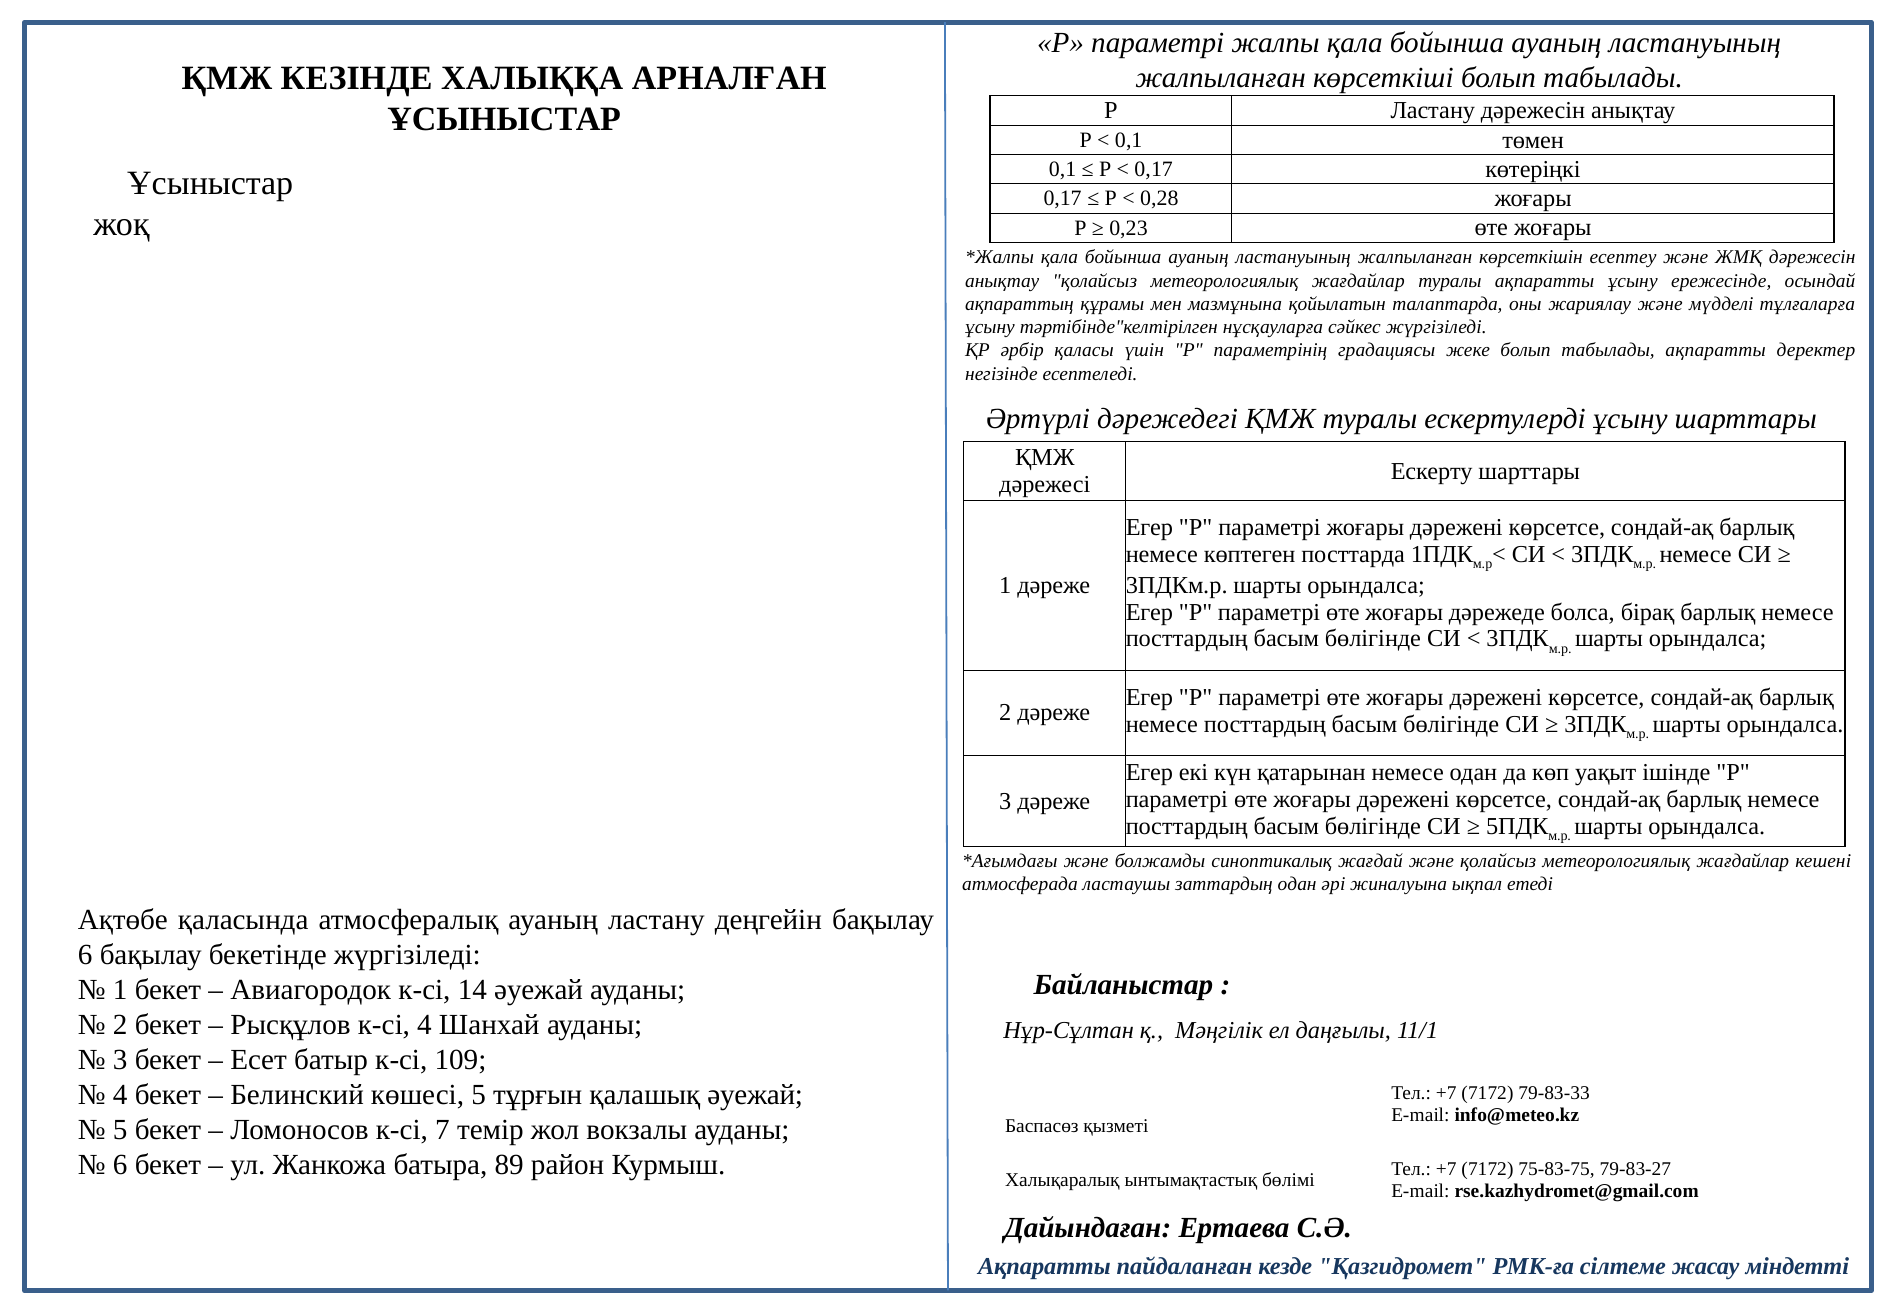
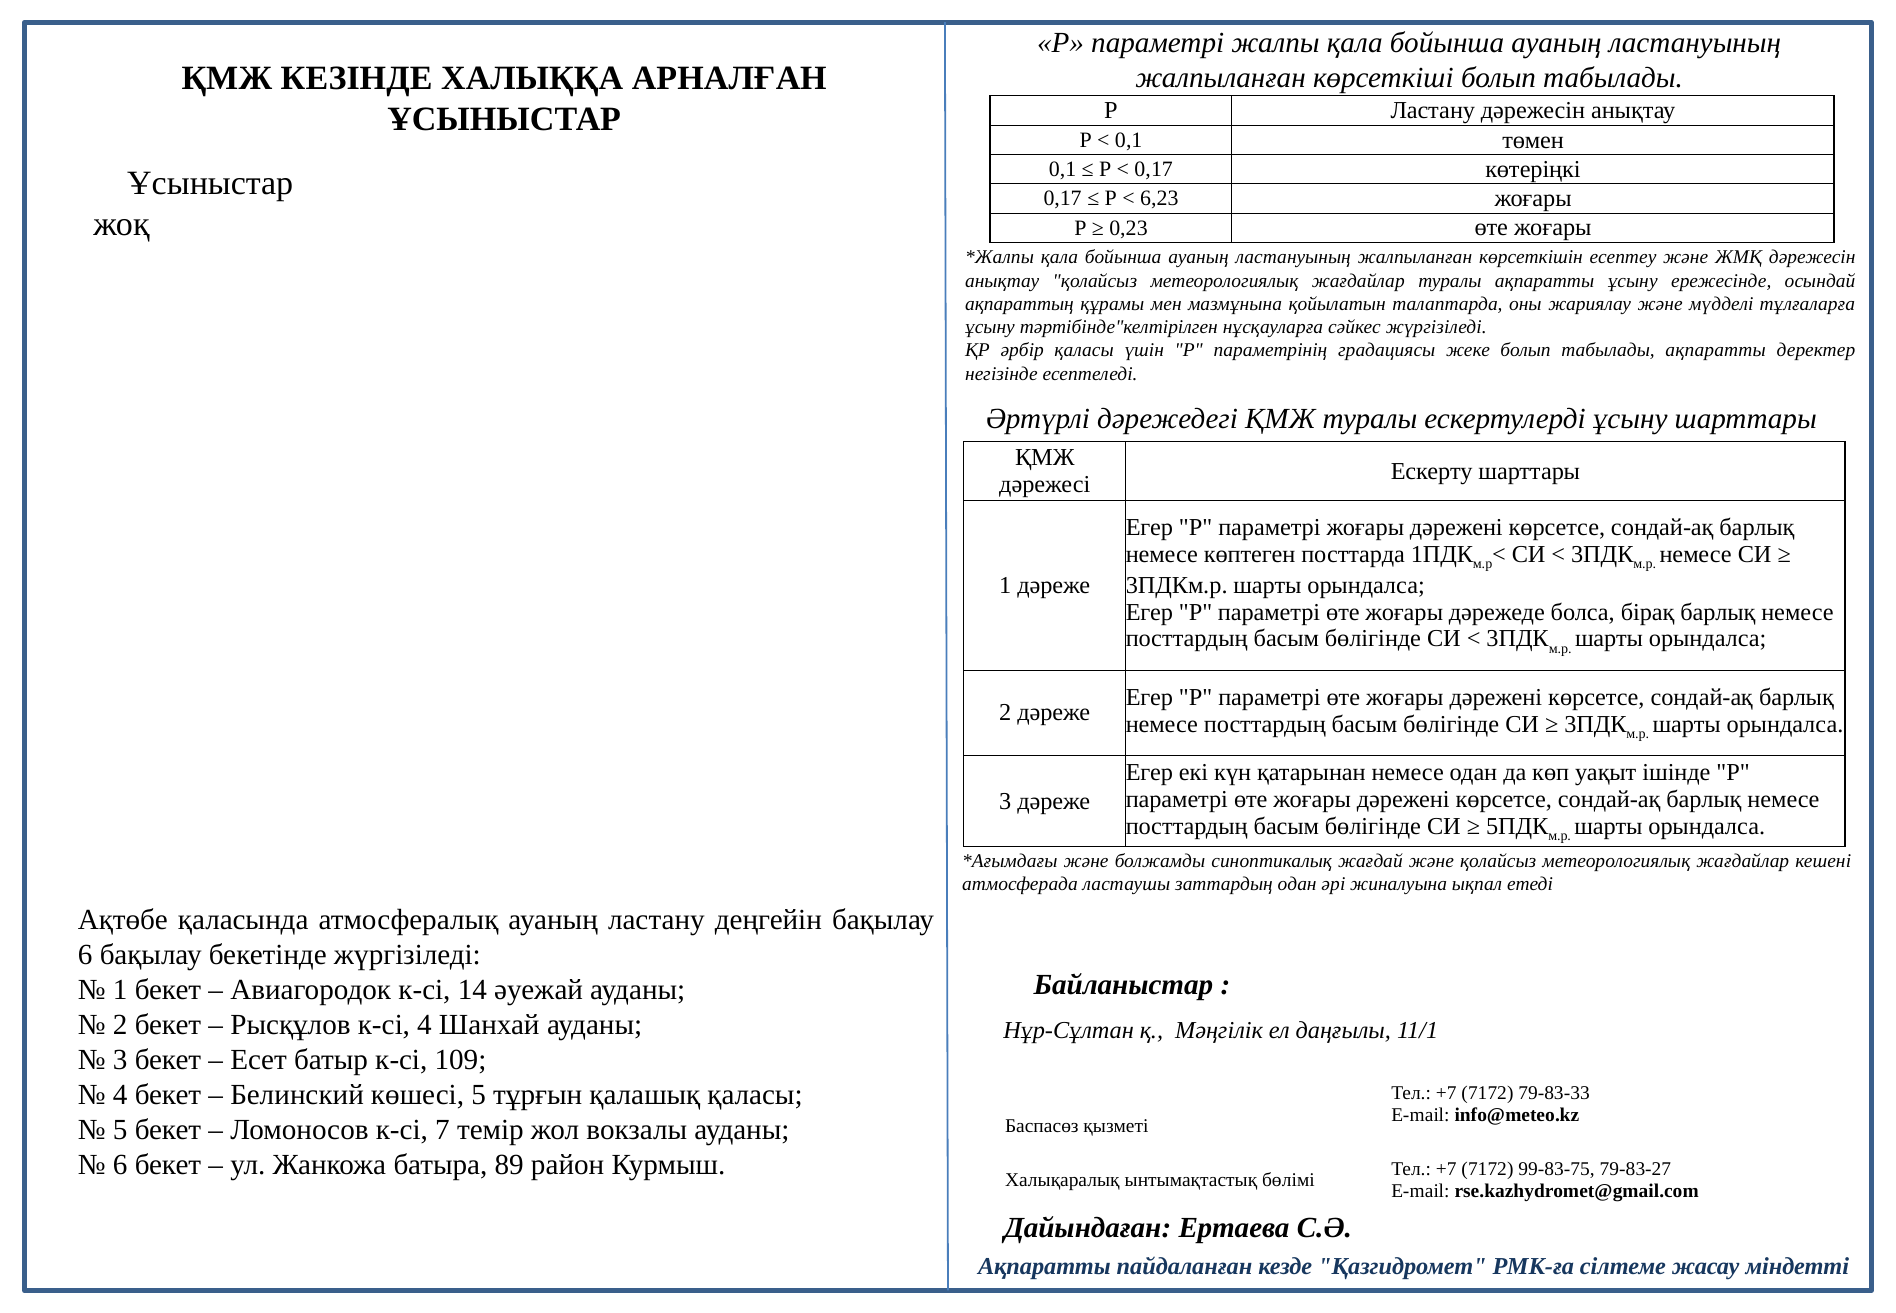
0,28: 0,28 -> 6,23 (1159, 199)
қалашық әуежай: әуежай -> қаласы (755, 1095)
75-83-75: 75-83-75 -> 99-83-75 (1557, 1169)
